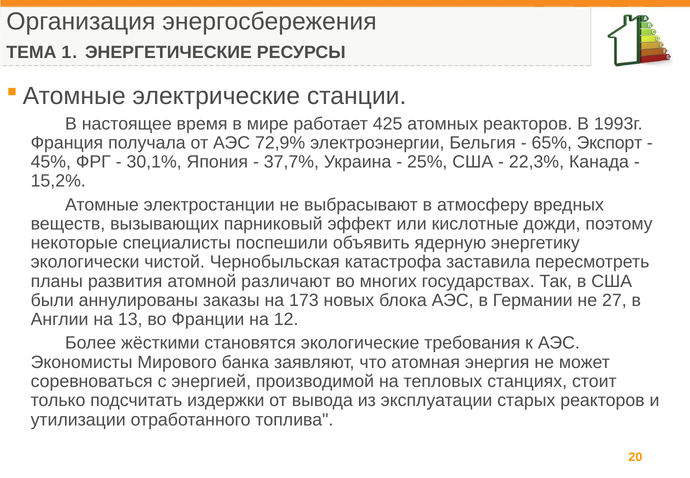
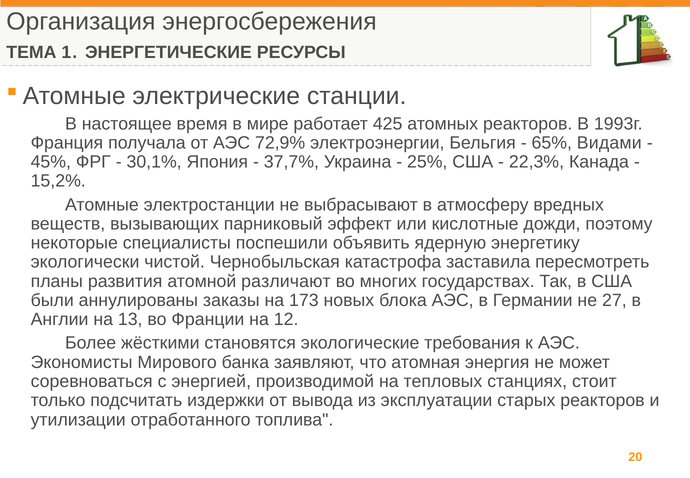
Экспорт: Экспорт -> Видами (609, 143)
